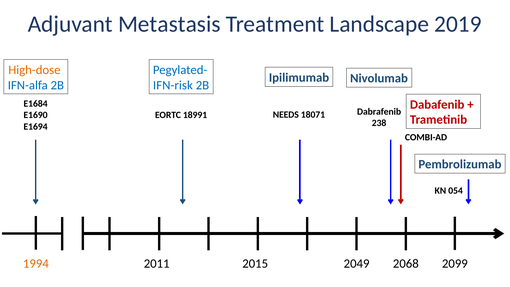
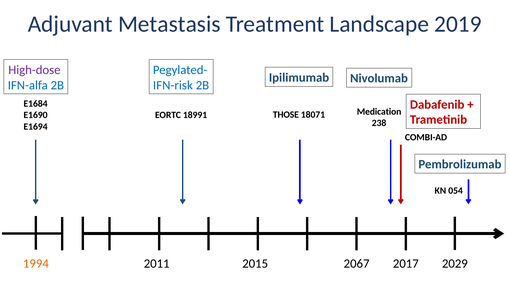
High-dose colour: orange -> purple (34, 70)
NEEDS: NEEDS -> THOSE (286, 115)
Dabrafenib: Dabrafenib -> Medication (379, 112)
2099: 2099 -> 2029 (455, 263)
2049: 2049 -> 2067 (357, 264)
2068: 2068 -> 2017 (406, 264)
